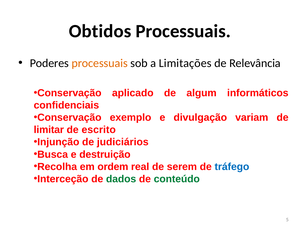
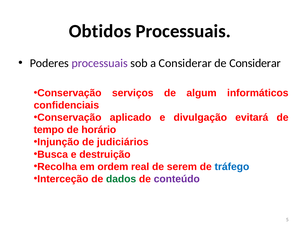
processuais colour: orange -> purple (100, 63)
a Limitações: Limitações -> Considerar (185, 63)
de Relevância: Relevância -> Considerar (255, 63)
aplicado: aplicado -> serviços (133, 93)
exemplo: exemplo -> aplicado (131, 118)
variam: variam -> evitará (252, 118)
limitar: limitar -> tempo (49, 130)
escrito: escrito -> horário (99, 130)
conteúdo colour: green -> purple (177, 179)
